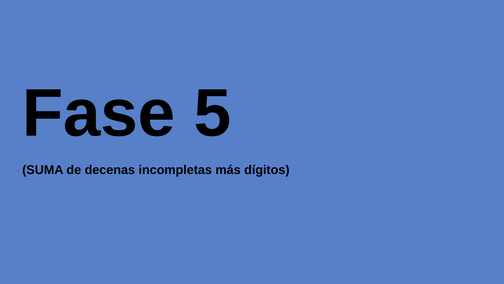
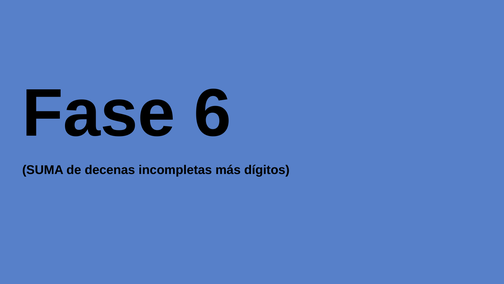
5: 5 -> 6 (213, 114)
